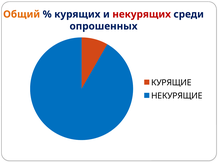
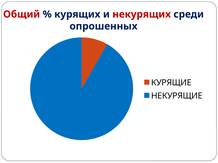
Общий colour: orange -> red (22, 14)
